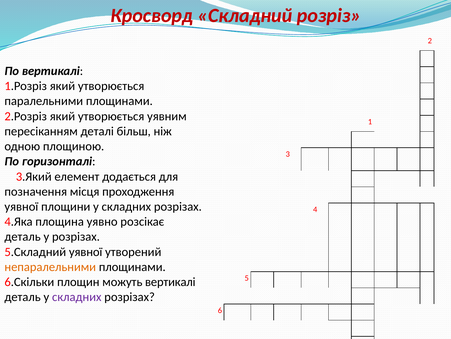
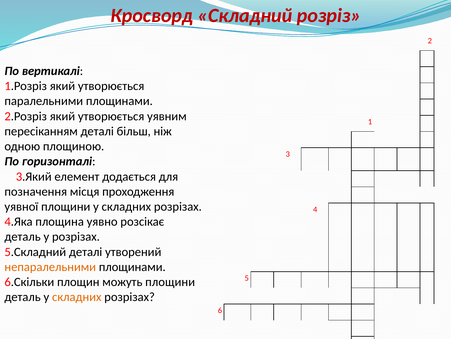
5.Складний уявної: уявної -> деталі (86, 251)
можуть вертикалі: вертикалі -> площини (170, 281)
складних colour: purple -> orange (77, 296)
